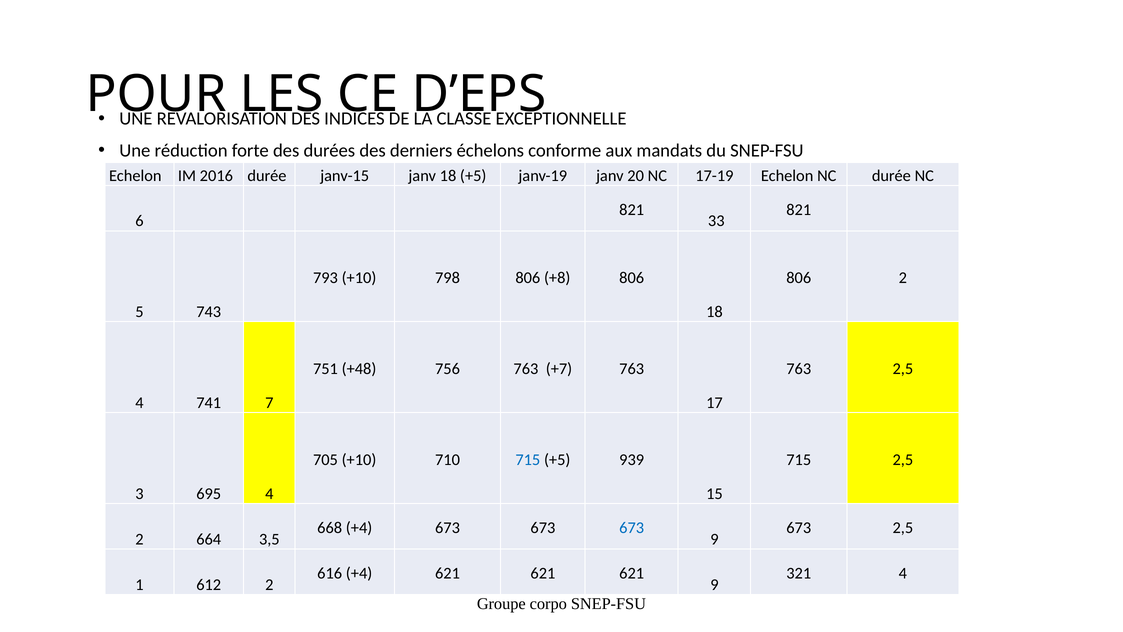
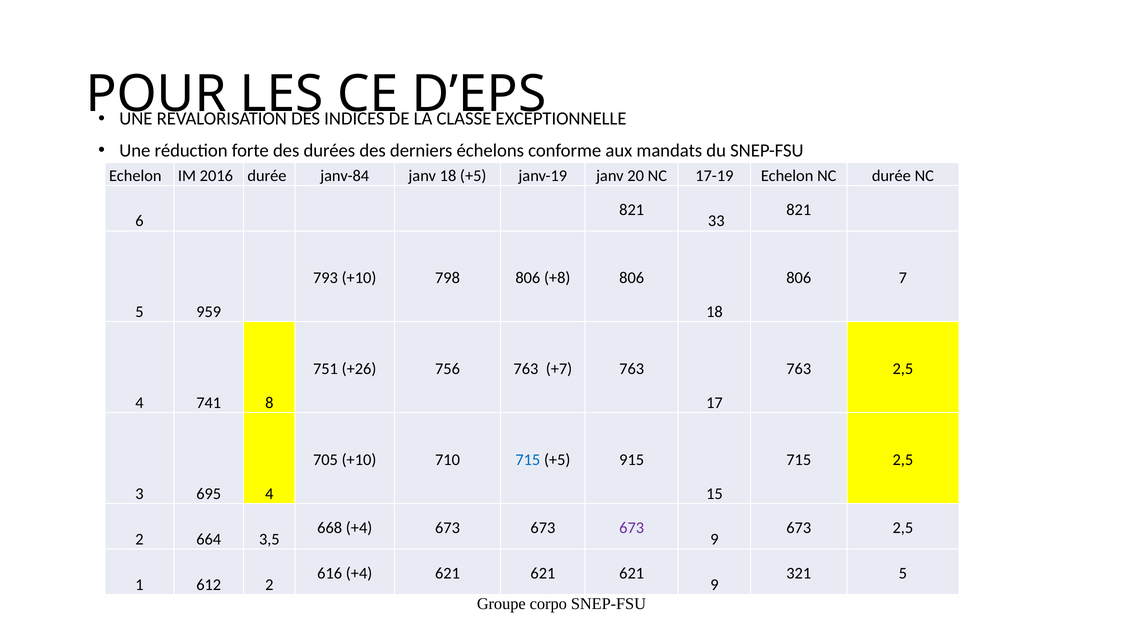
janv-15: janv-15 -> janv-84 (345, 176)
806 2: 2 -> 7 (903, 278)
743: 743 -> 959 (209, 312)
+48: +48 -> +26 (359, 369)
7: 7 -> 8 (269, 403)
939: 939 -> 915 (632, 460)
673 colour: blue -> purple (632, 528)
321 4: 4 -> 5 (903, 573)
